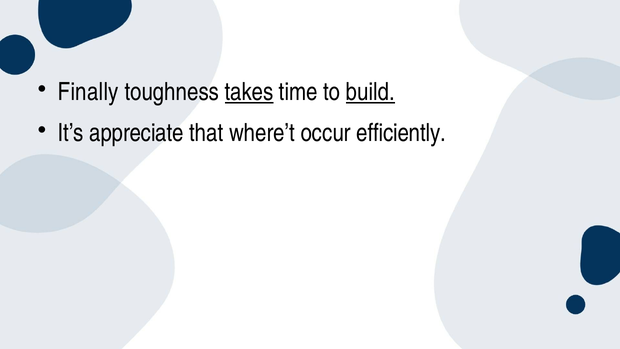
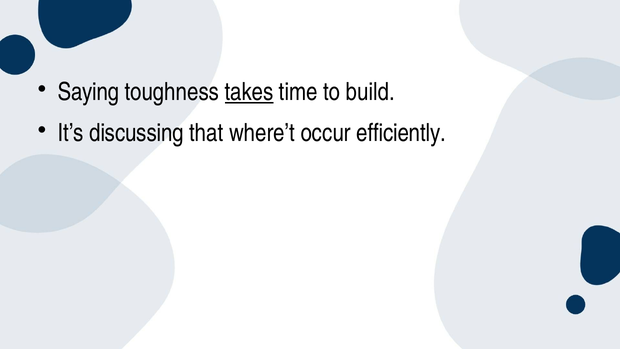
Finally: Finally -> Saying (88, 92)
build underline: present -> none (370, 92)
appreciate: appreciate -> discussing (136, 133)
